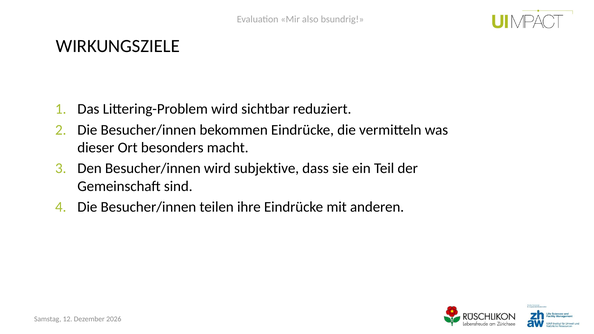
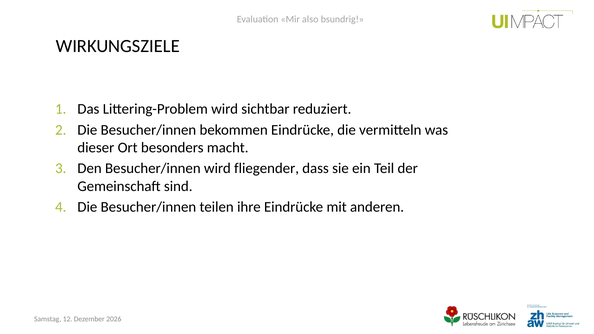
subjektive: subjektive -> fliegender (267, 168)
